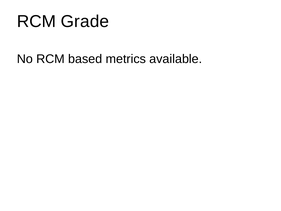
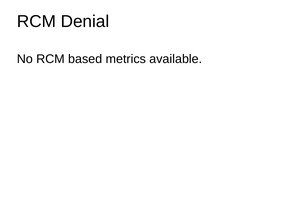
Grade: Grade -> Denial (85, 21)
